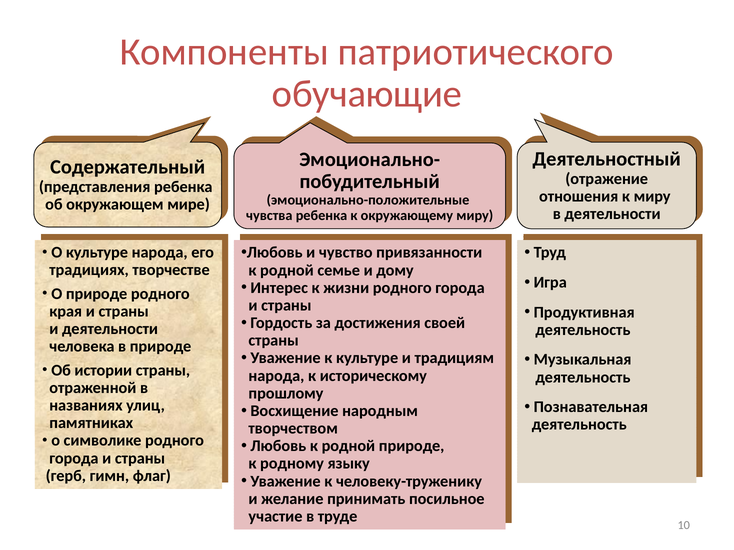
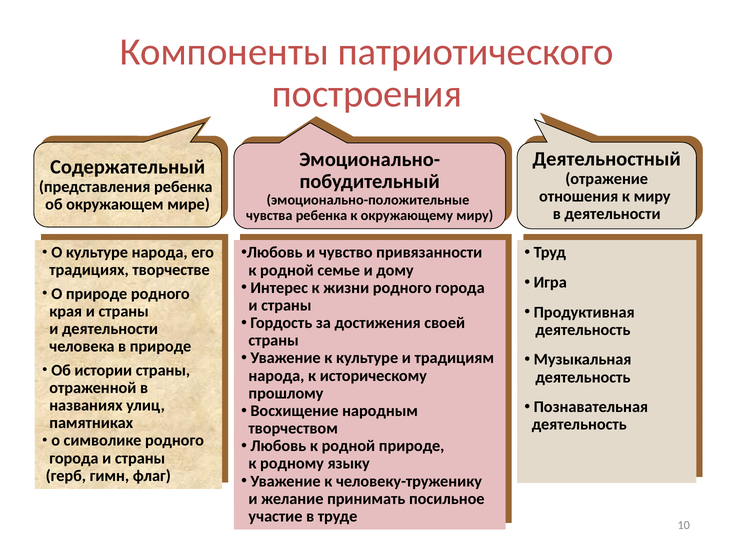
обучающие: обучающие -> построения (367, 94)
